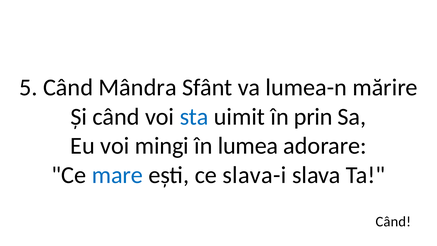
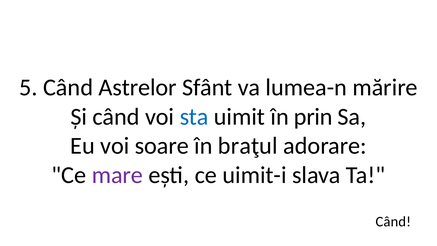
Mândra: Mândra -> Astrelor (138, 87)
mingi: mingi -> soare (162, 146)
lumea: lumea -> braţul (248, 146)
mare colour: blue -> purple (117, 175)
slava-i: slava-i -> uimit-i (255, 175)
